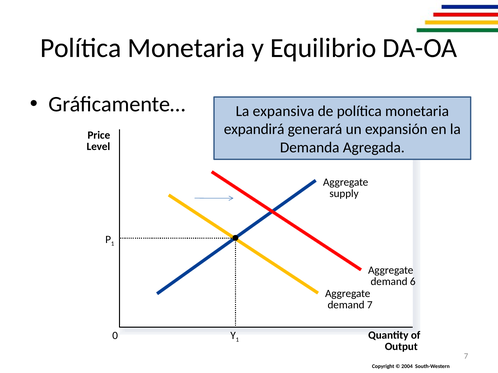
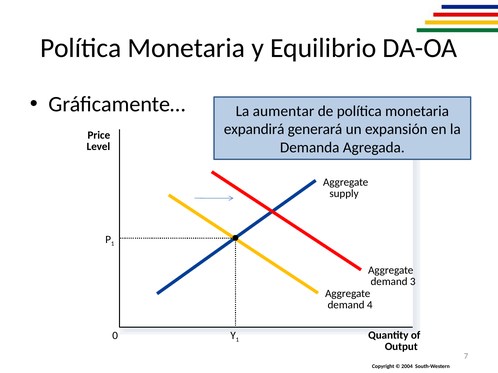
expansiva: expansiva -> aumentar (283, 111)
6: 6 -> 3 (413, 282)
demand 7: 7 -> 4 (370, 305)
